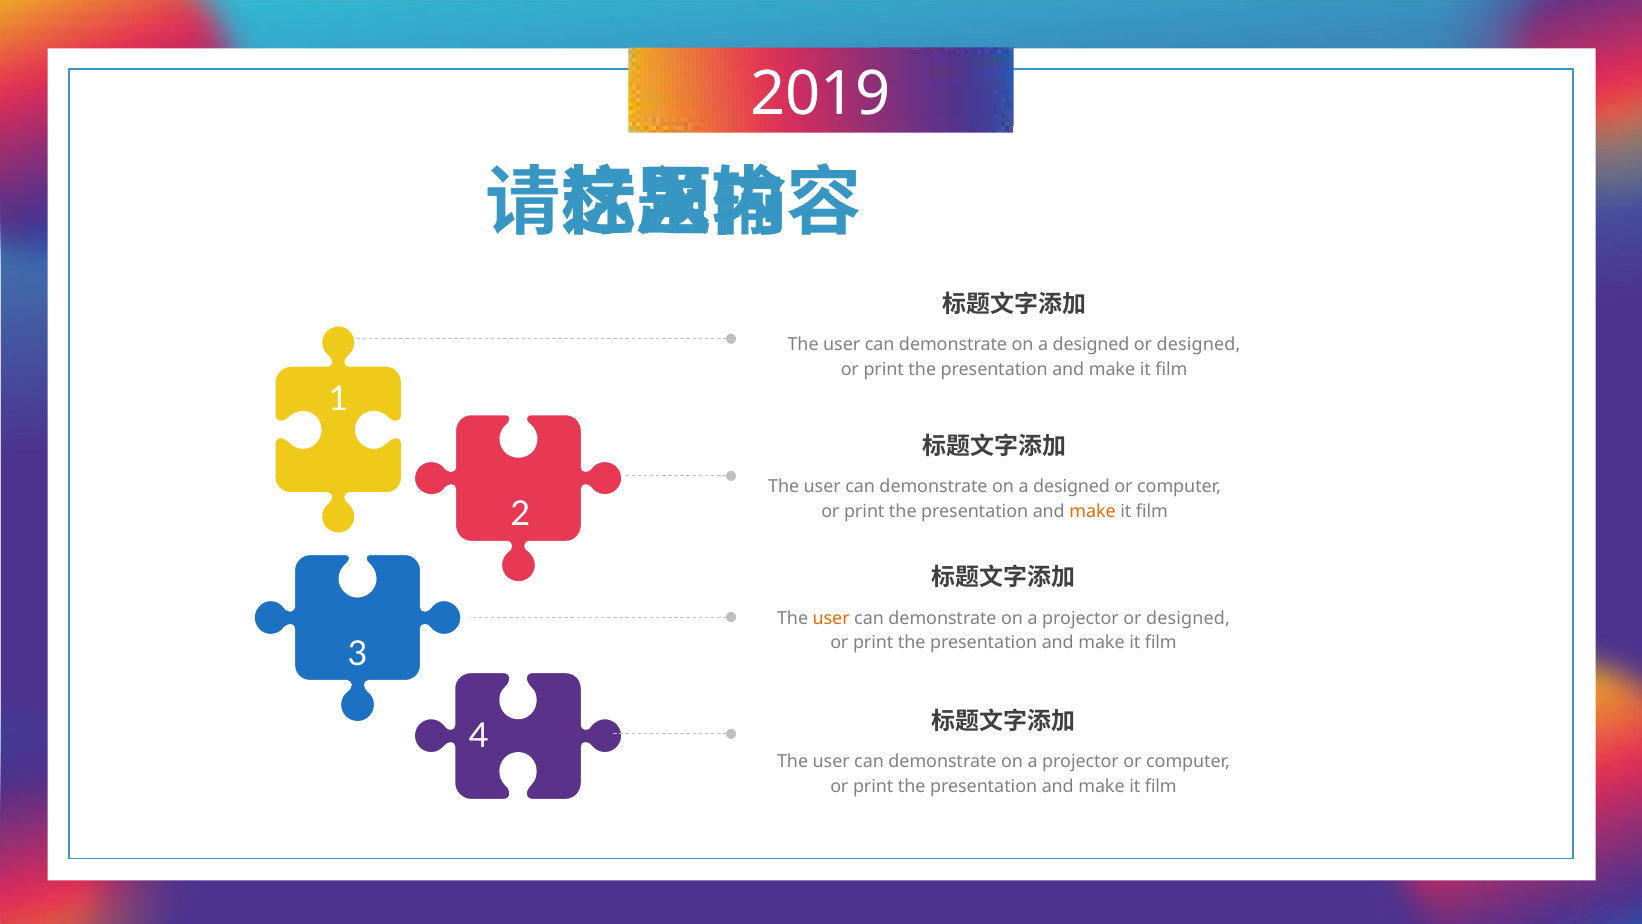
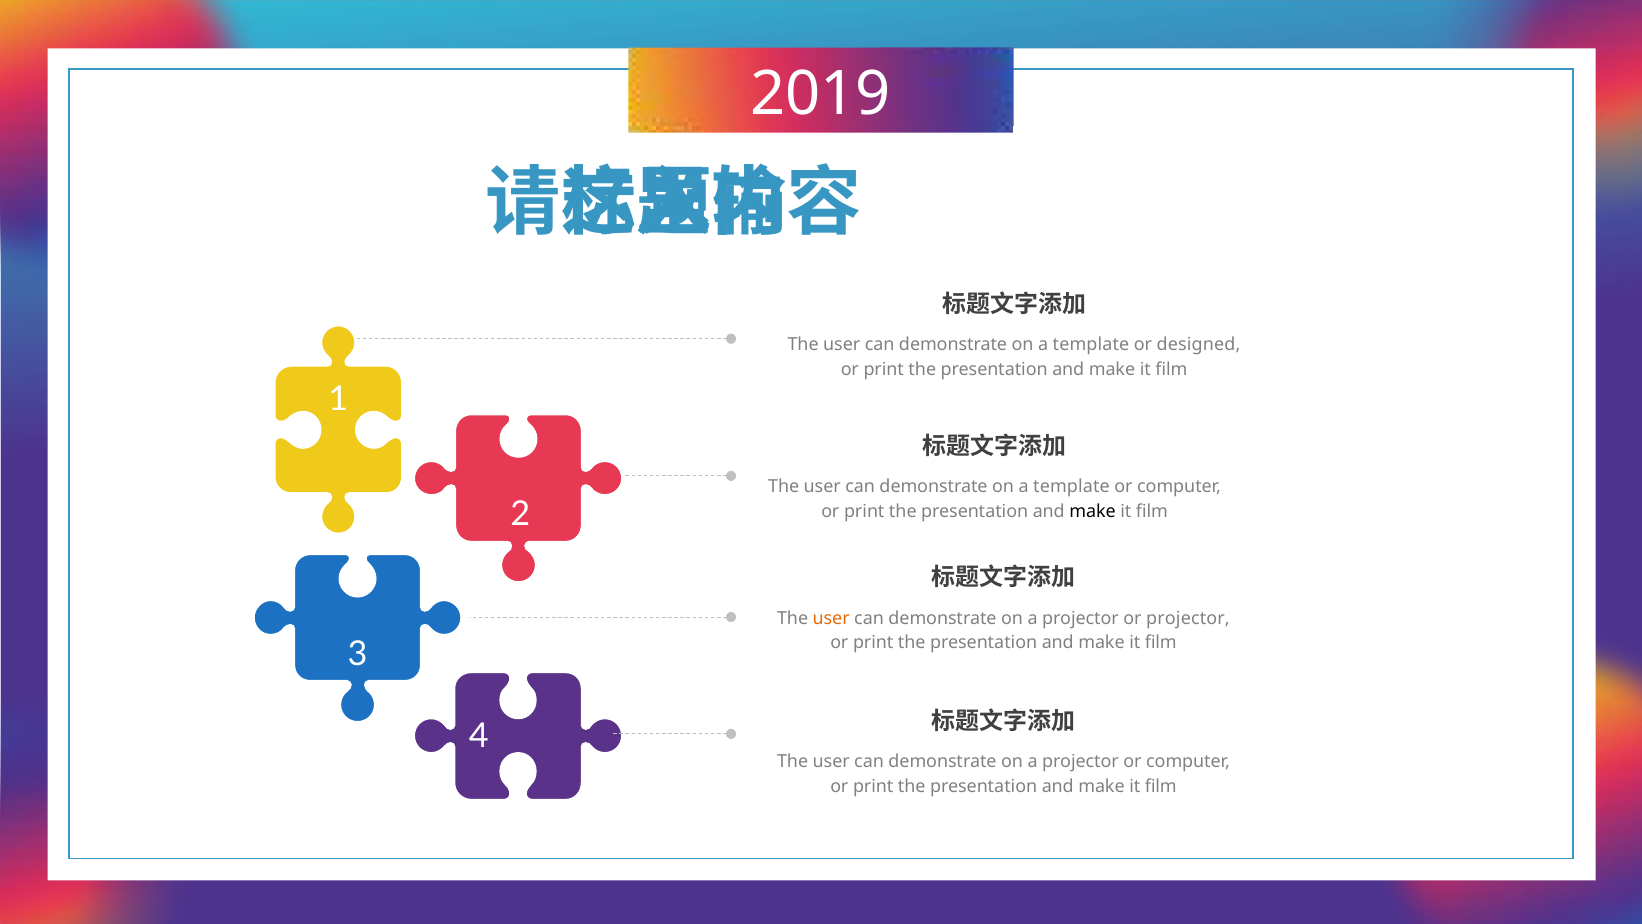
designed: designed -> template (1091, 345)
designed: designed -> template (1071, 486)
make colour: orange -> black (1093, 511)
projector or designed: designed -> projector (1188, 618)
